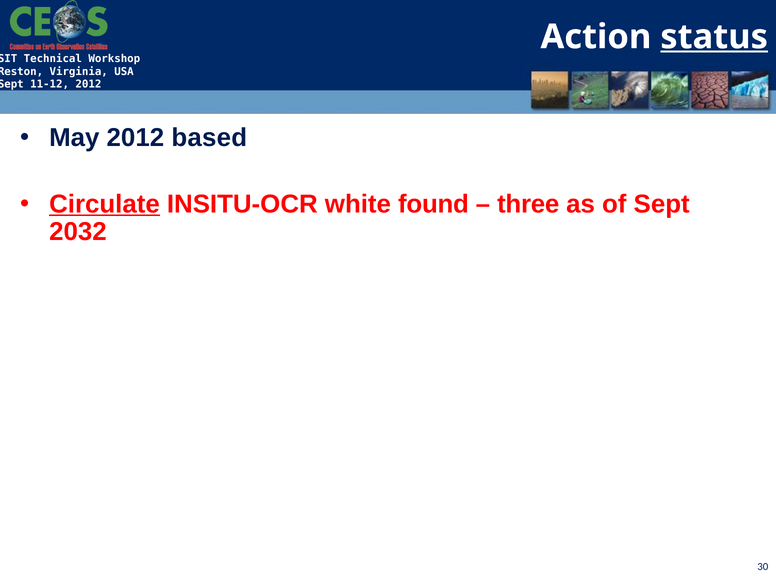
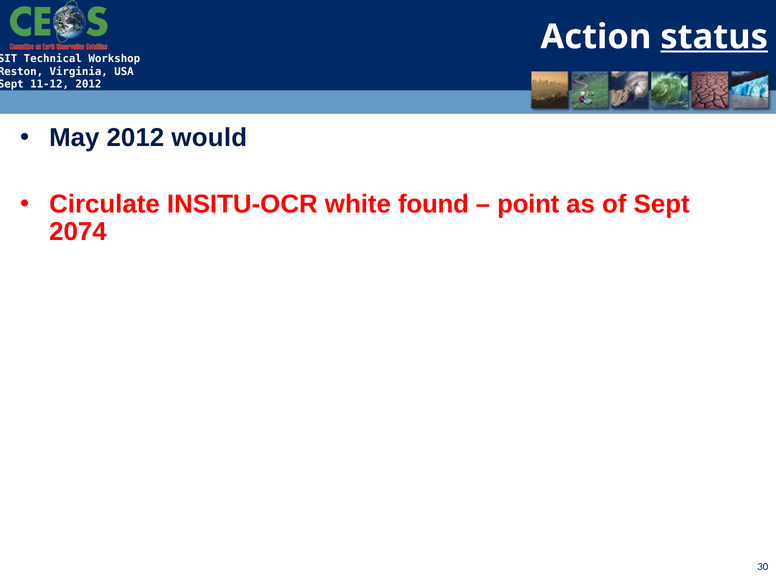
based: based -> would (209, 138)
Circulate underline: present -> none (104, 204)
three: three -> point (528, 204)
2032: 2032 -> 2074 (78, 232)
